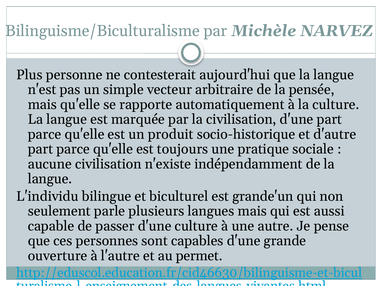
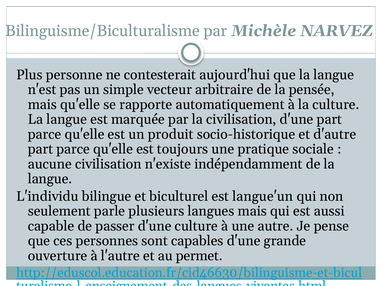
grande'un: grande'un -> langue'un (263, 197)
